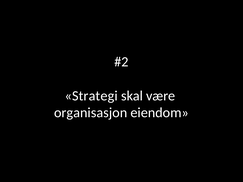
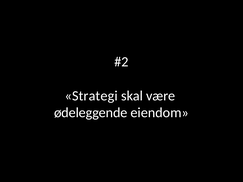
organisasjon: organisasjon -> ødeleggende (91, 113)
